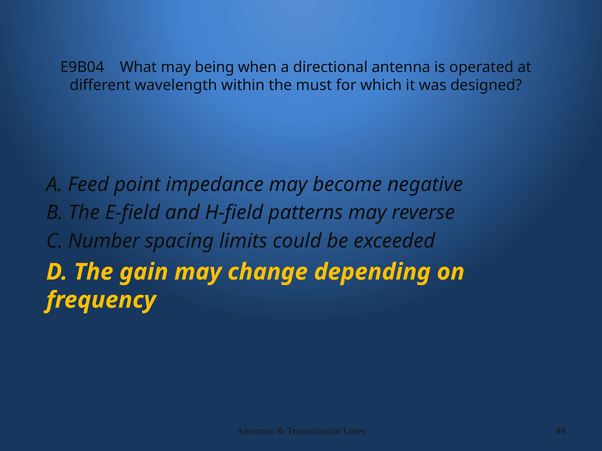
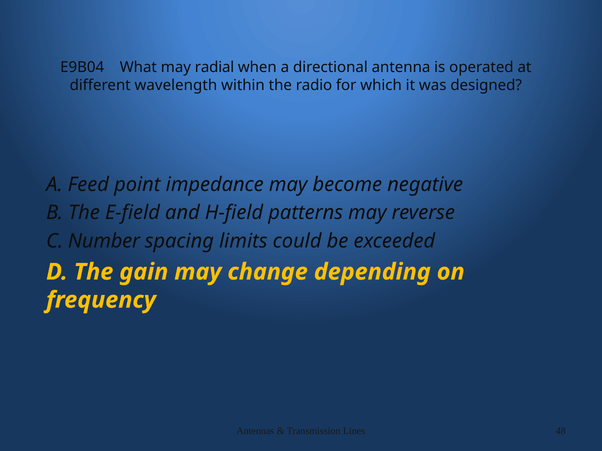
being: being -> radial (215, 67)
must: must -> radio (314, 86)
